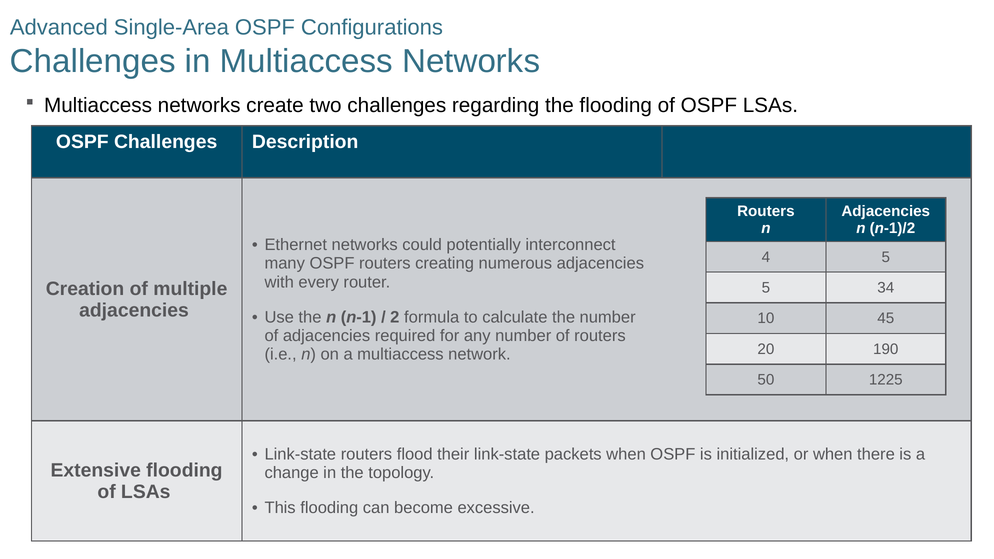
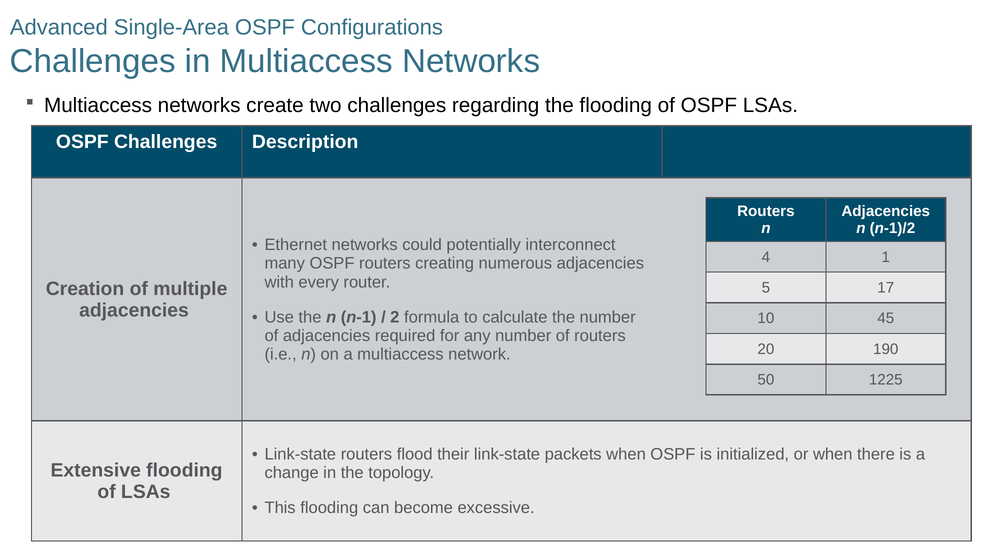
4 5: 5 -> 1 (886, 257)
34: 34 -> 17 (886, 288)
